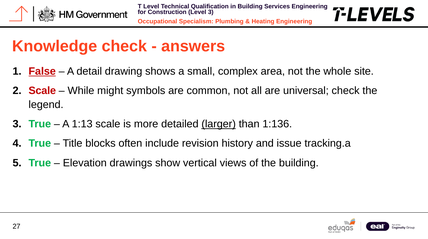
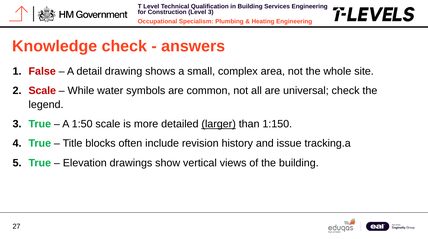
False underline: present -> none (42, 71)
might: might -> water (110, 91)
1:13: 1:13 -> 1:50 (82, 124)
1:136: 1:136 -> 1:150 (277, 124)
